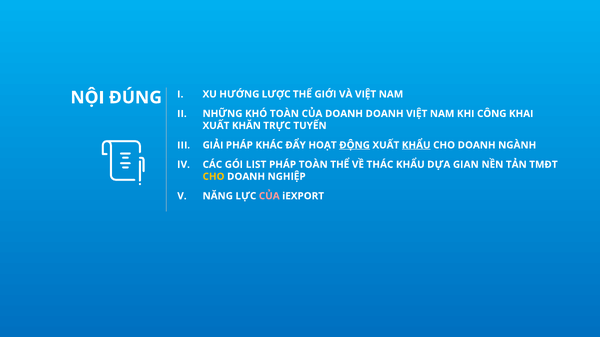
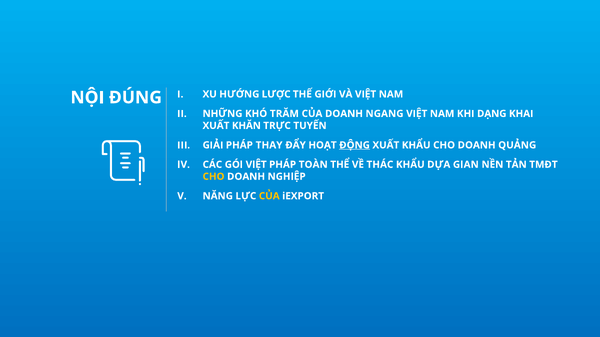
KHÓ TOÀN: TOÀN -> TRĂM (284, 114)
DOANH DOANH: DOANH -> NGANG (385, 114)
CÔNG: CÔNG -> DẠNG (492, 114)
KHÁC: KHÁC -> THAY (269, 145)
KHẨU underline: present -> none (416, 145)
NGÀNH: NGÀNH -> QUẢNG (517, 145)
GÓI LIST: LIST -> VIỆT (256, 165)
CỦA colour: pink -> yellow (269, 196)
